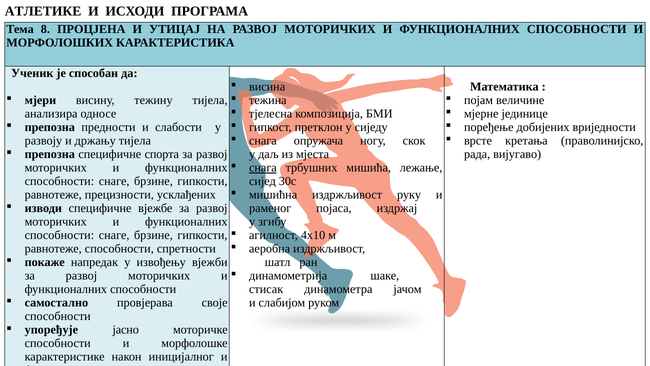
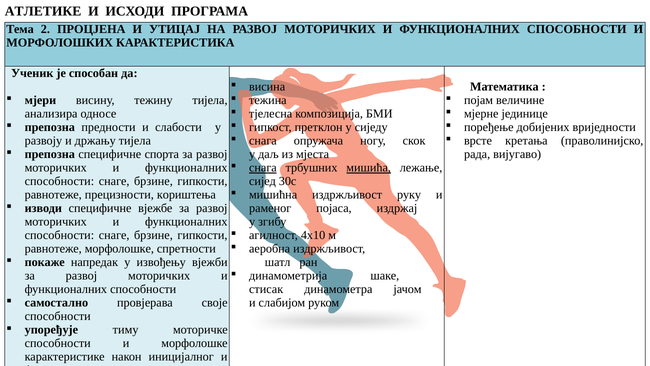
8: 8 -> 2 (45, 29)
мишића underline: none -> present (369, 168)
усклађених: усклађених -> кориштења (186, 194)
равнотеже способности: способности -> морфолошке (119, 248)
јасно: јасно -> тиму (126, 329)
